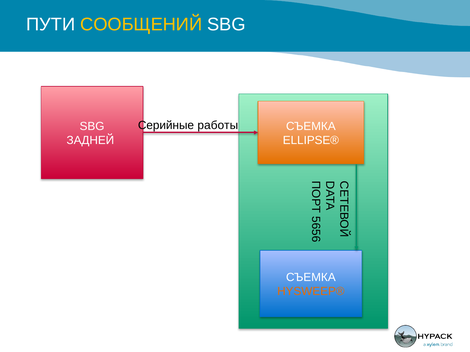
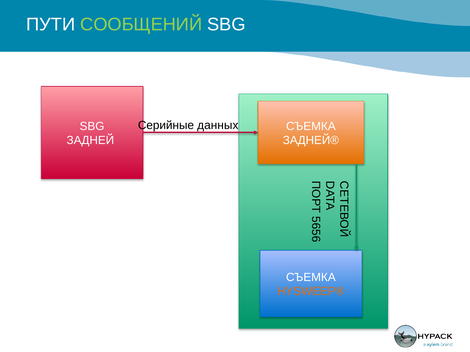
СООБЩЕНИЙ colour: yellow -> light green (141, 24)
работы: работы -> данных (218, 126)
ELLIPSE®: ELLIPSE® -> ЗАДНЕЙ® (311, 141)
